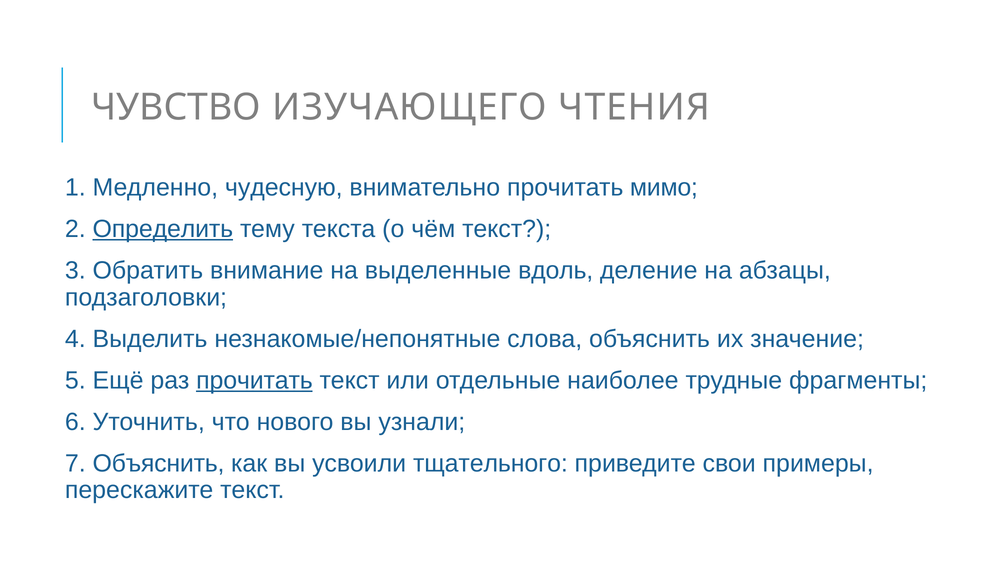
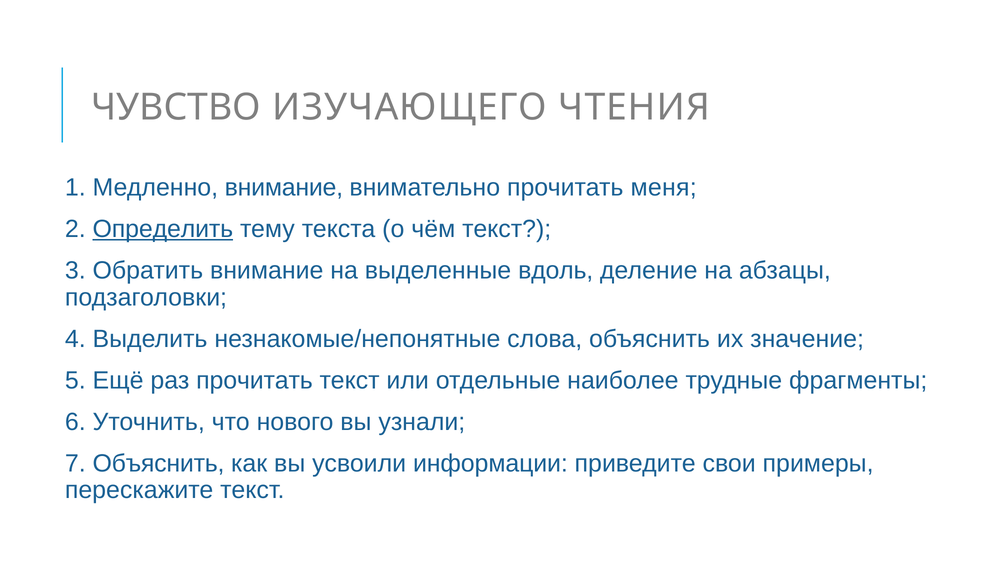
Медленно чудесную: чудесную -> внимание (284, 188)
мимо: мимо -> меня (664, 188)
прочитать underline: present -> none (255, 380)
тщательного: тщательного -> информации (490, 463)
